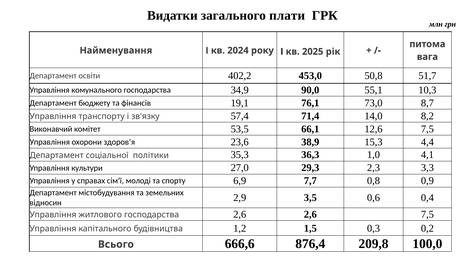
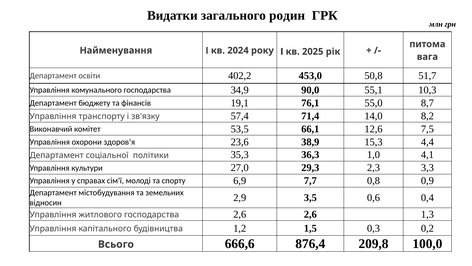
плати: плати -> родин (287, 16)
73,0: 73,0 -> 55,0 (373, 103)
2,6 7,5: 7,5 -> 1,3 (427, 214)
